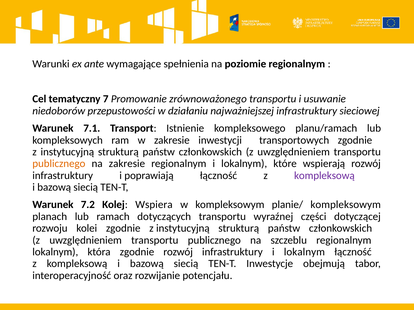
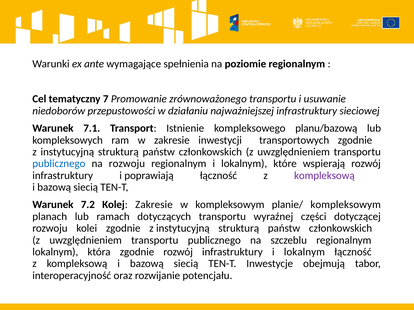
planu/ramach: planu/ramach -> planu/bazową (326, 129)
publicznego colour: orange -> blue (59, 164)
na zakresie: zakresie -> rozwoju (127, 164)
Kolej Wspiera: Wspiera -> Zakresie (154, 205)
